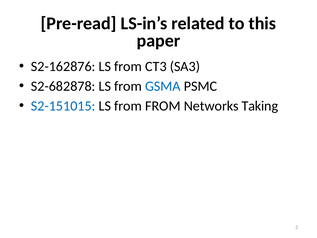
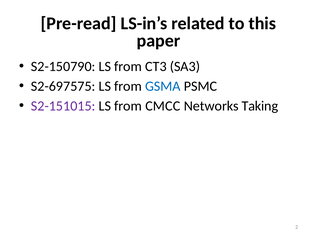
S2-162876: S2-162876 -> S2-150790 (63, 67)
S2-682878: S2-682878 -> S2-697575 (63, 86)
S2-151015 colour: blue -> purple (63, 106)
from FROM: FROM -> CMCC (163, 106)
